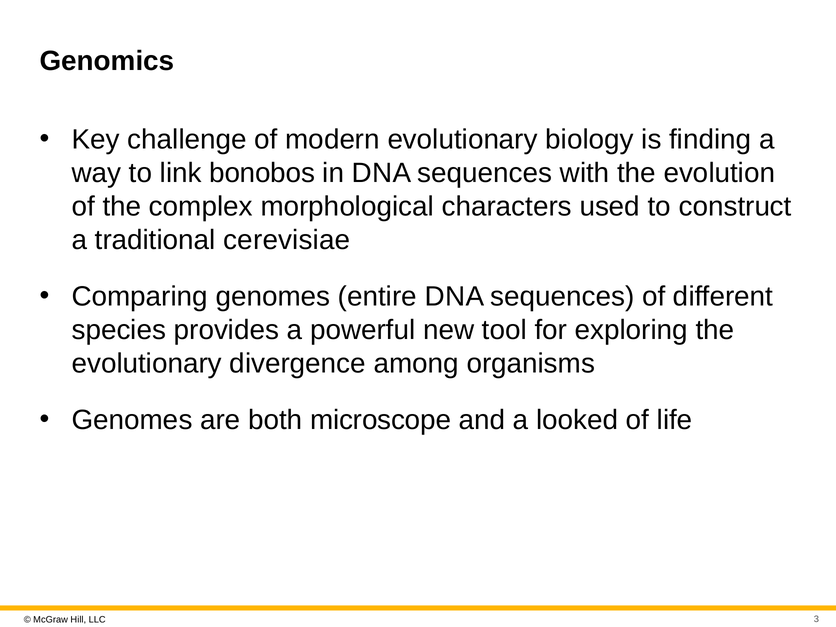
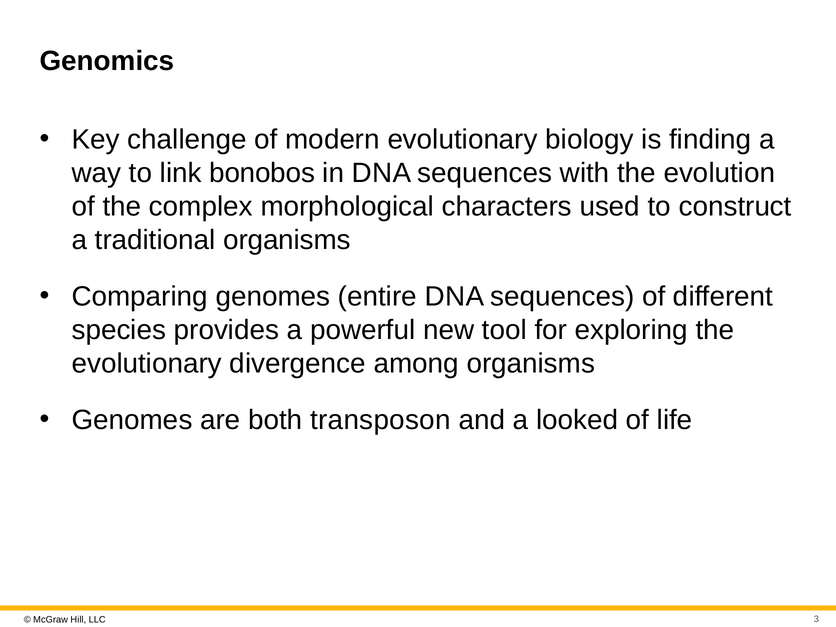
traditional cerevisiae: cerevisiae -> organisms (287, 240)
microscope: microscope -> transposon (380, 420)
